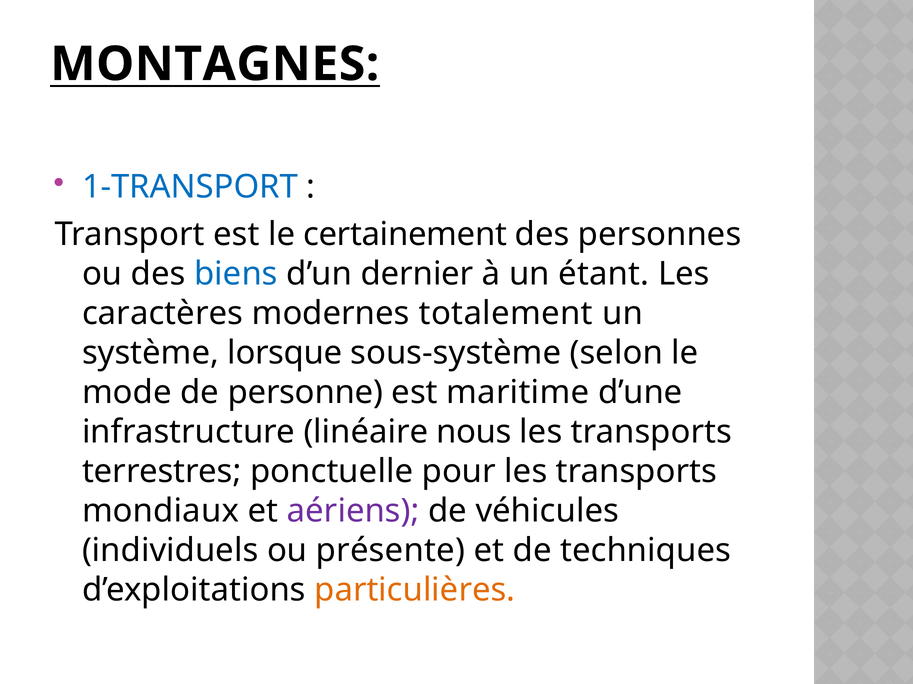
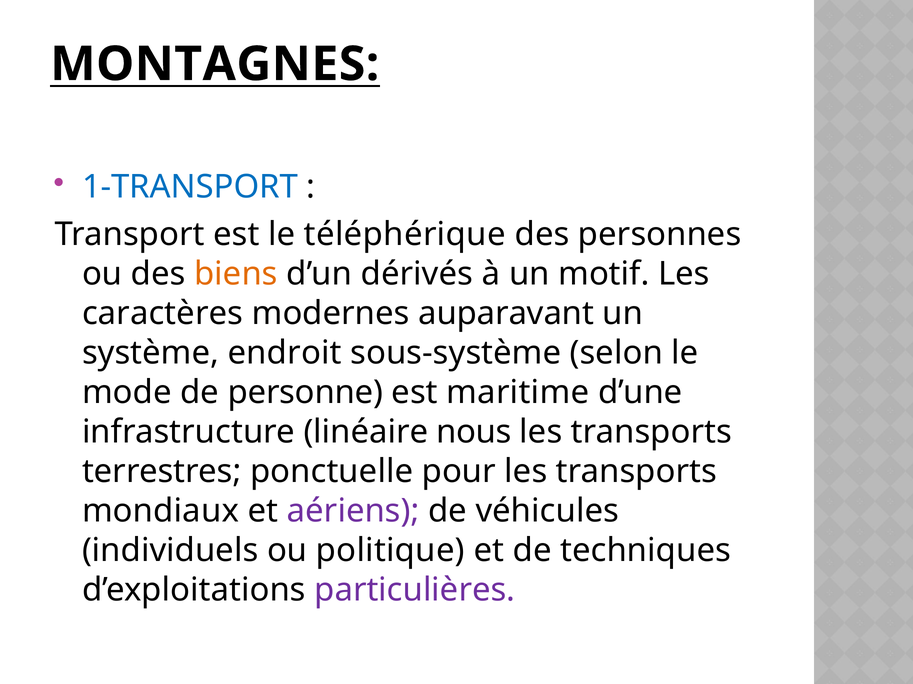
certainement: certainement -> téléphérique (405, 234)
biens colour: blue -> orange (236, 274)
dernier: dernier -> dérivés (417, 274)
étant: étant -> motif (604, 274)
totalement: totalement -> auparavant (506, 314)
lorsque: lorsque -> endroit (285, 353)
présente: présente -> politique (390, 551)
particulières colour: orange -> purple (415, 590)
